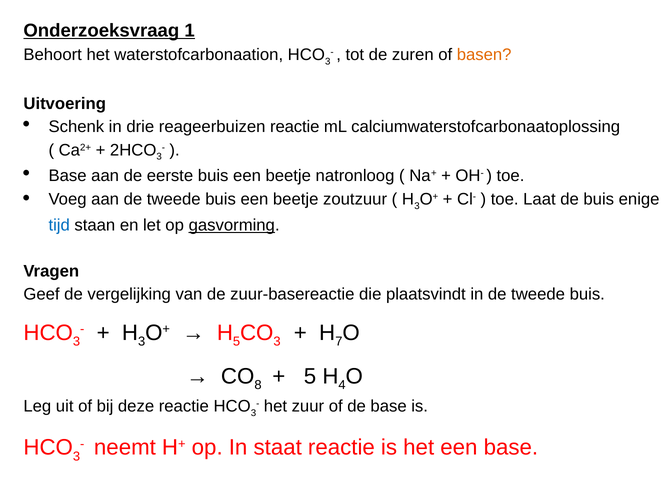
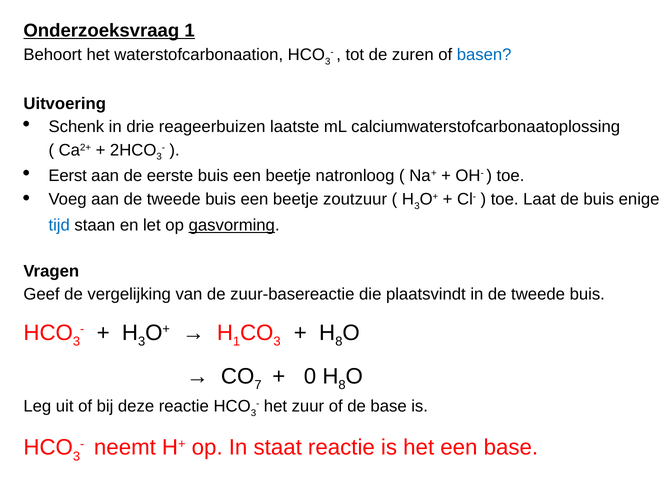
basen colour: orange -> blue (484, 55)
reageerbuizen reactie: reactie -> laatste (295, 127)
Base: Base -> Eerst (68, 176)
5: 5 -> 1 (237, 341)
7: 7 -> 8 (339, 341)
8: 8 -> 7 (258, 385)
5: 5 -> 0 (310, 376)
4: 4 -> 8 (342, 385)
